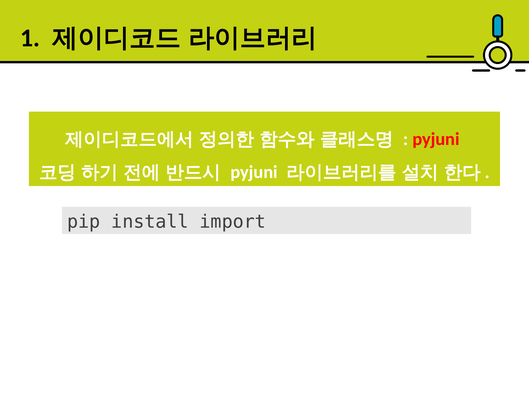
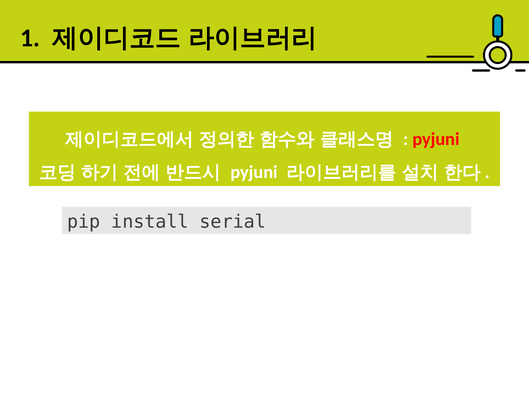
import: import -> serial (233, 222)
